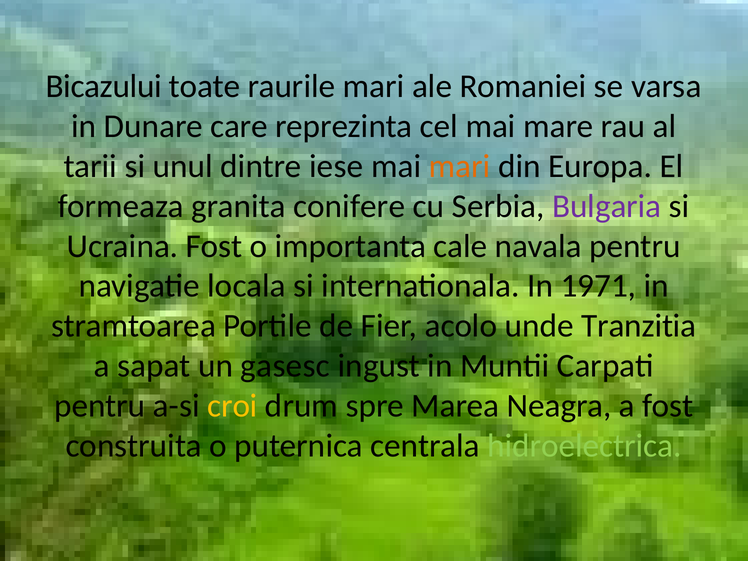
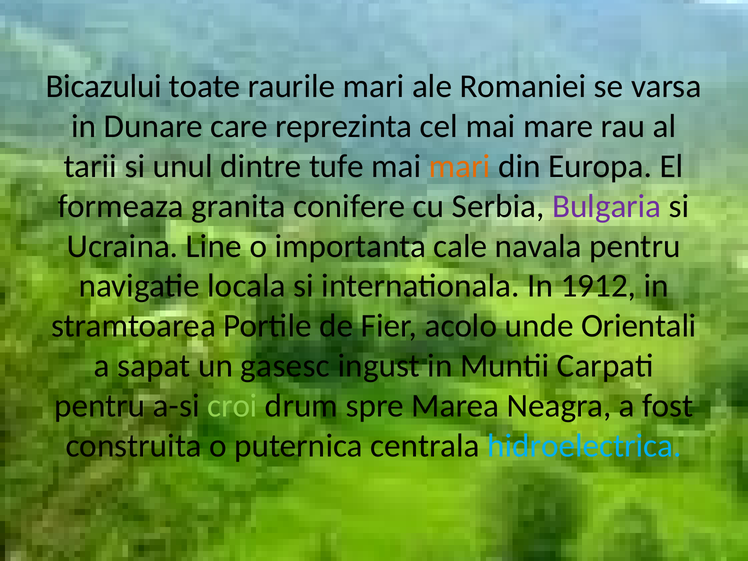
iese: iese -> tufe (336, 166)
Ucraina Fost: Fost -> Line (214, 246)
1971: 1971 -> 1912 (598, 286)
Tranzitia: Tranzitia -> Orientali (639, 326)
croi colour: yellow -> light green (232, 406)
hidroelectrica colour: light green -> light blue (584, 446)
